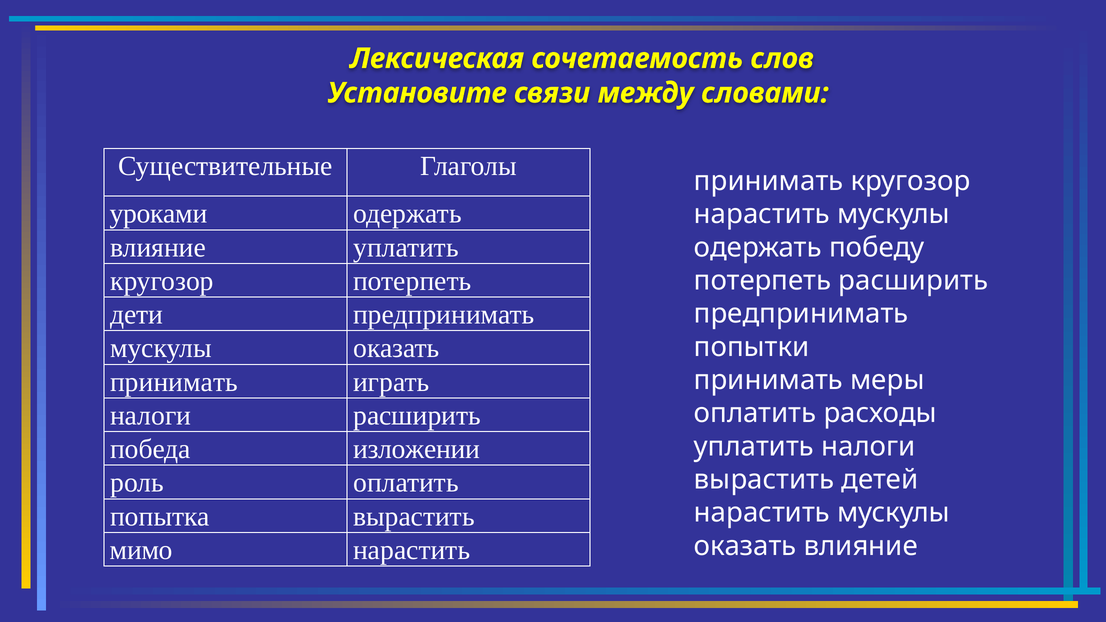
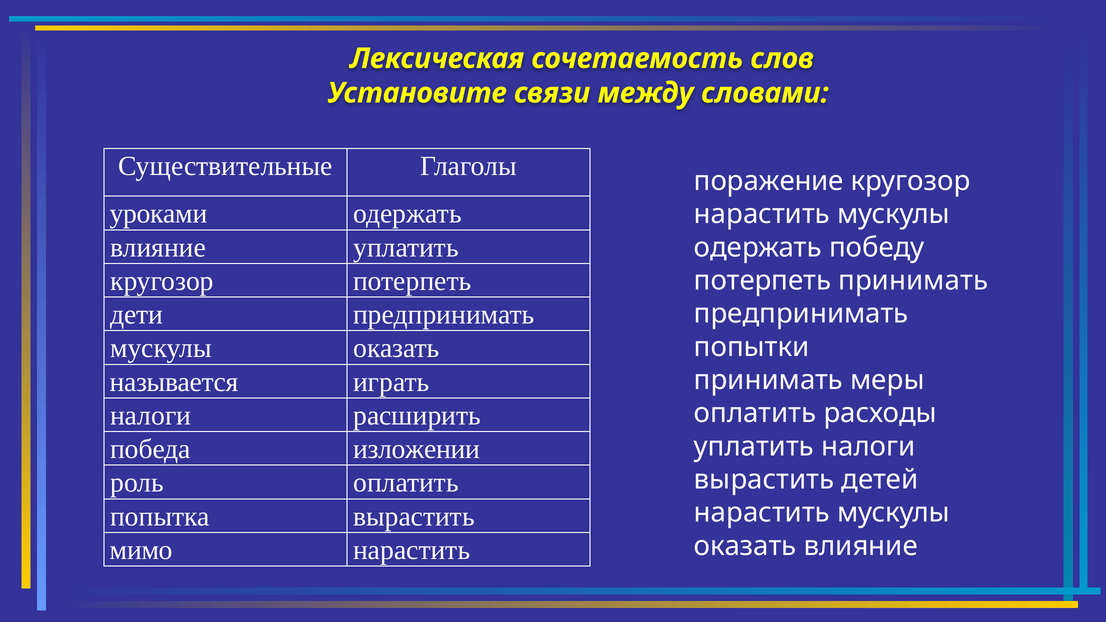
принимать: принимать -> поражение (769, 181)
потерпеть расширить: расширить -> принимать (913, 281)
принимать: принимать -> называется (174, 382)
